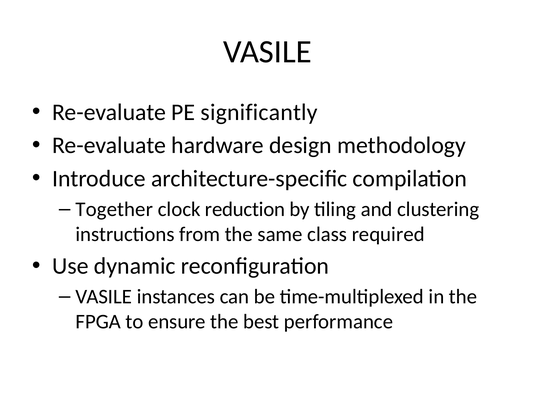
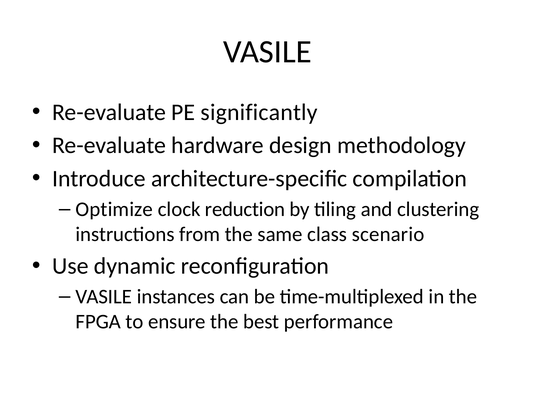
Together: Together -> Optimize (114, 210)
required: required -> scenario (388, 235)
